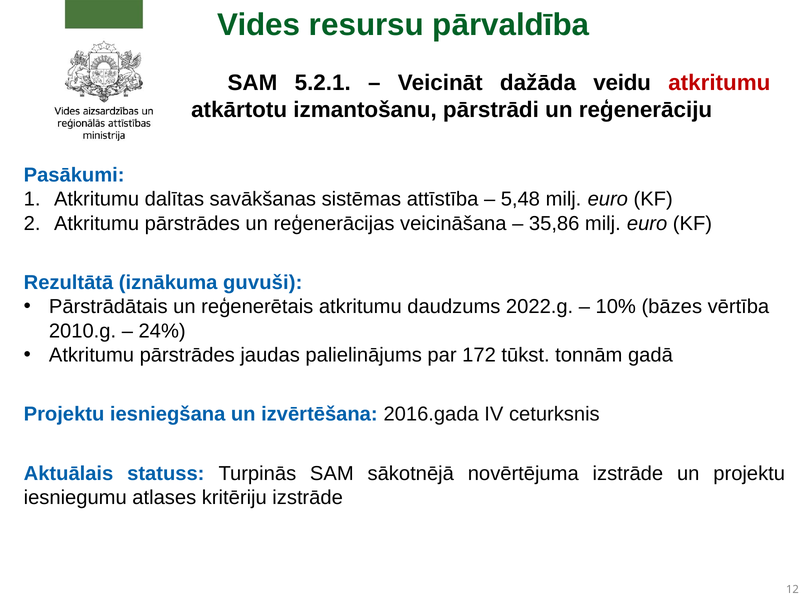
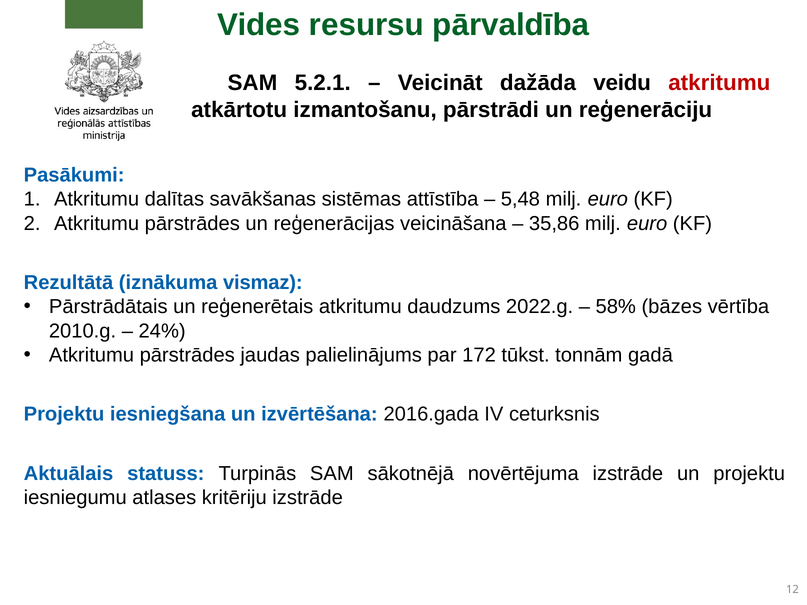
guvuši: guvuši -> vismaz (263, 283)
10%: 10% -> 58% (616, 307)
